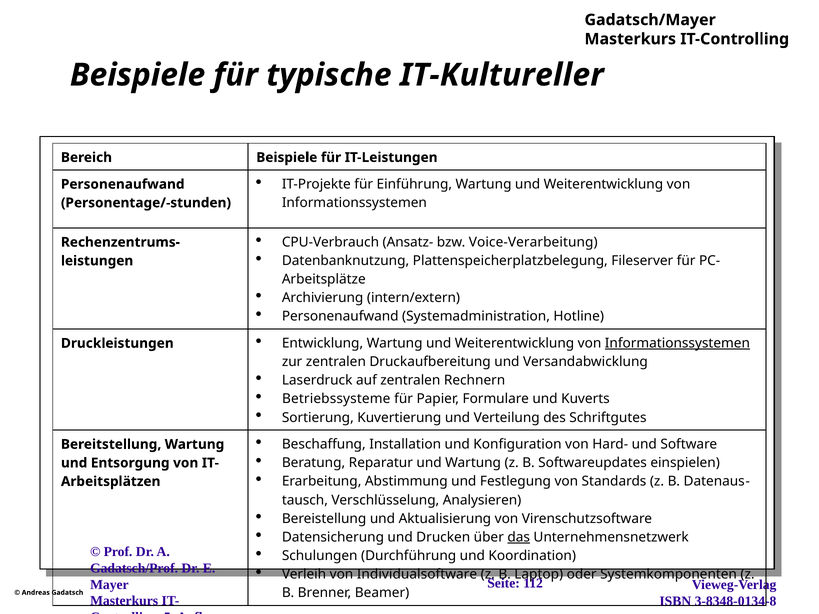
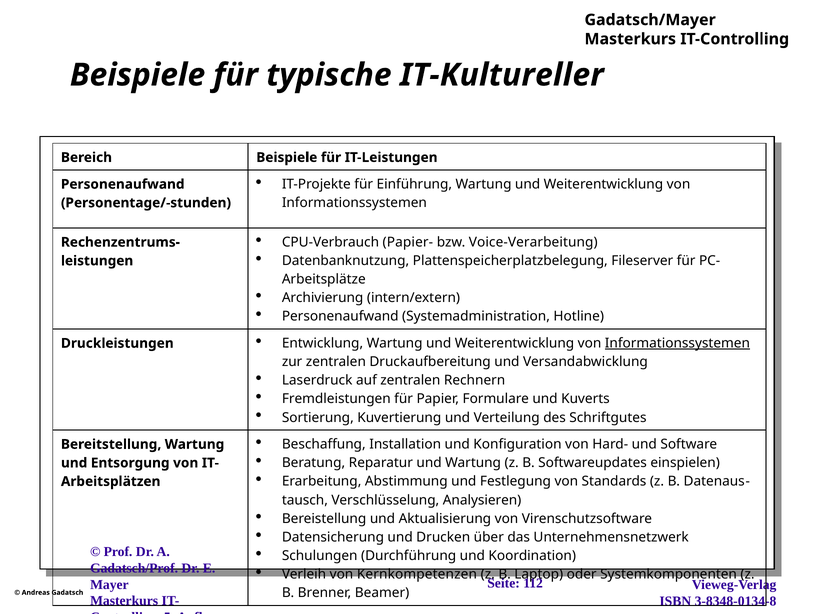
Ansatz-: Ansatz- -> Papier- (408, 242)
Betriebssysteme: Betriebssysteme -> Fremdleistungen (336, 399)
das underline: present -> none (519, 537)
Individualsoftware: Individualsoftware -> Kernkompetenzen (417, 575)
